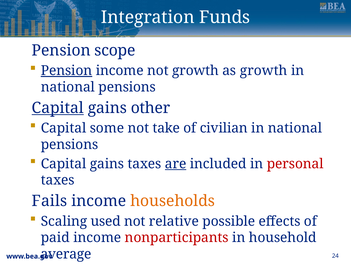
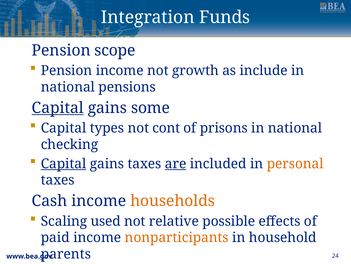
Pension underline: present -> none (67, 70)
as growth: growth -> include (264, 70)
other: other -> some (150, 108)
some: some -> types (107, 128)
take: take -> cont (166, 128)
civilian: civilian -> prisons (224, 128)
pensions: pensions -> checking (70, 144)
Capital underline: none -> present (64, 163)
personal colour: red -> orange (295, 163)
Fails: Fails -> Cash (49, 200)
nonparticipants colour: red -> orange (177, 237)
average: average -> parents (66, 253)
